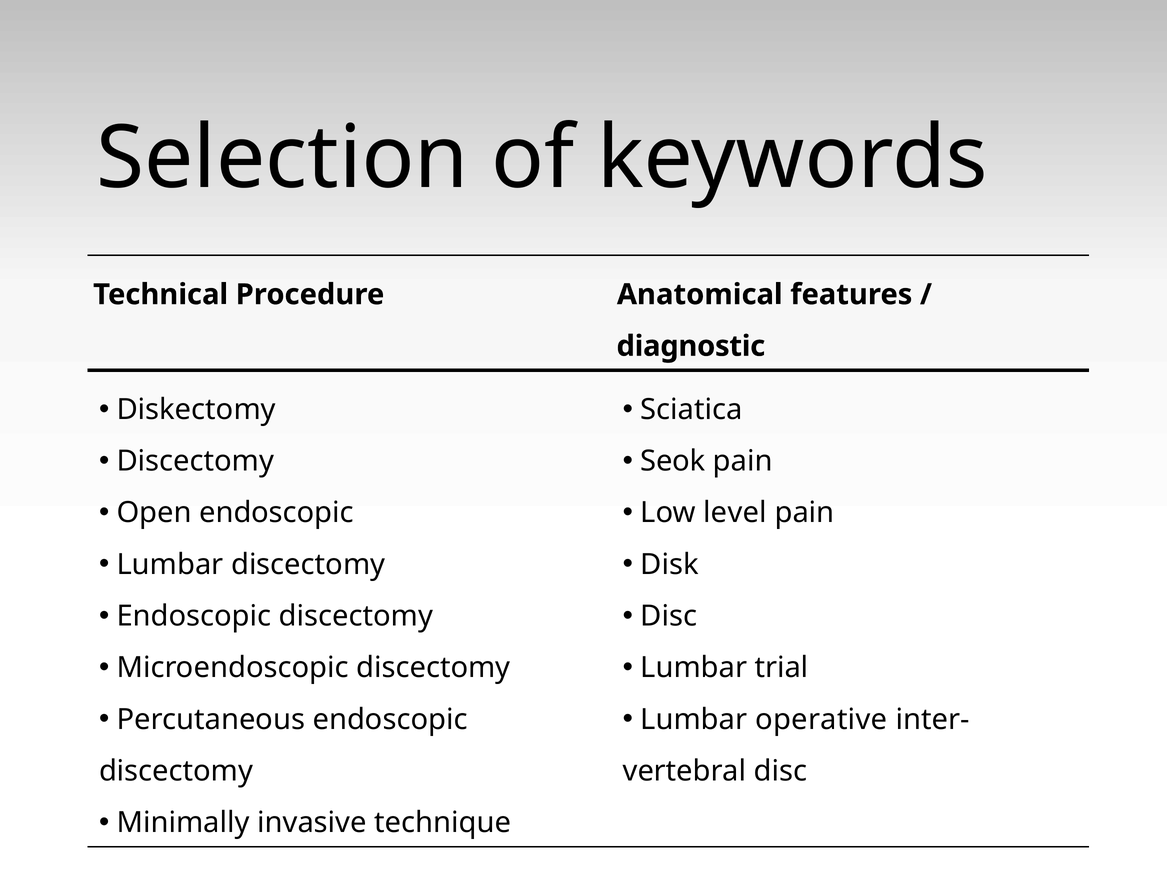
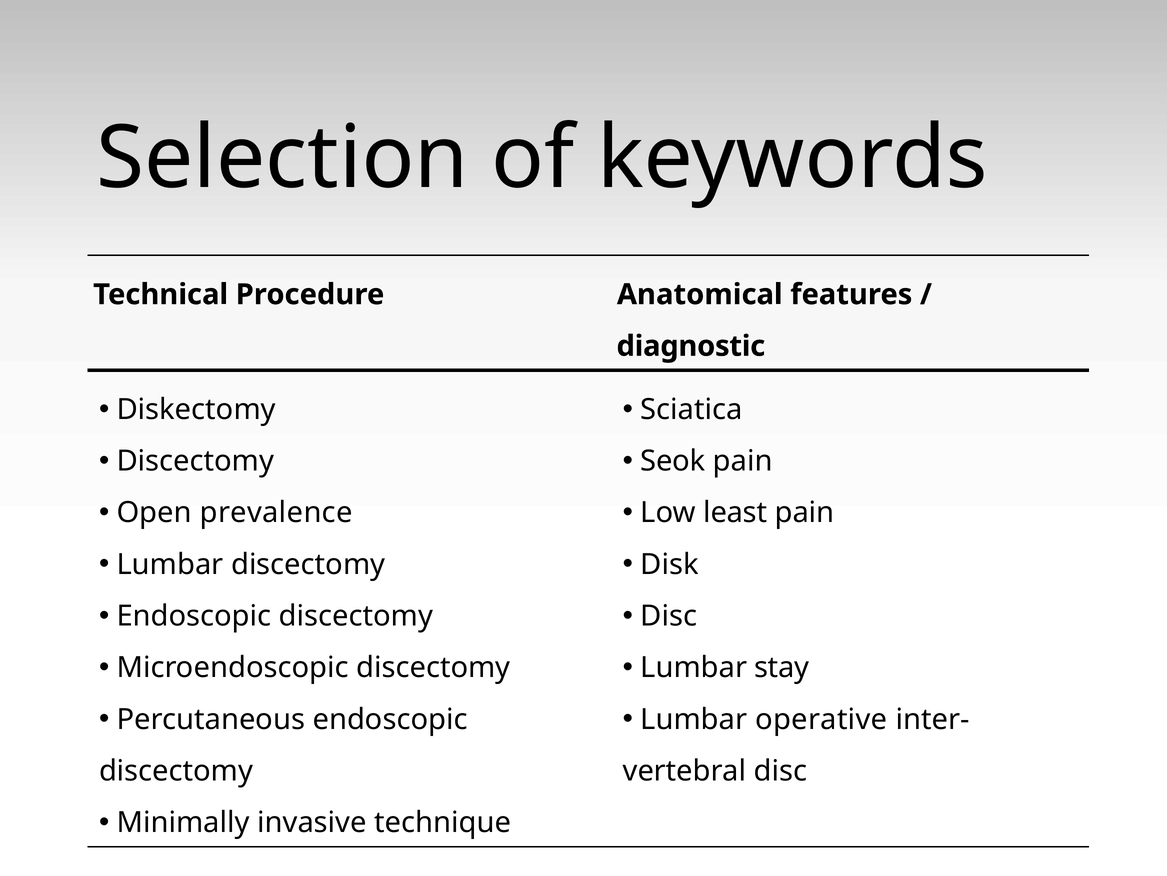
Open endoscopic: endoscopic -> prevalence (276, 512)
level: level -> least (735, 512)
trial: trial -> stay (782, 667)
